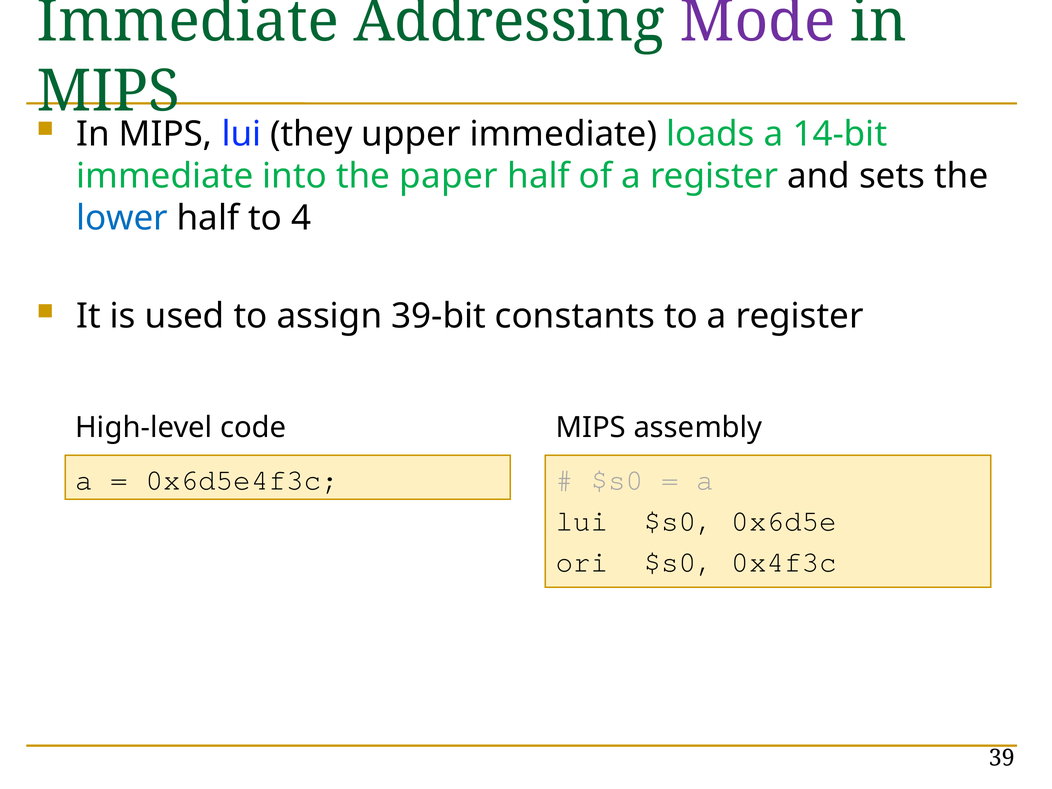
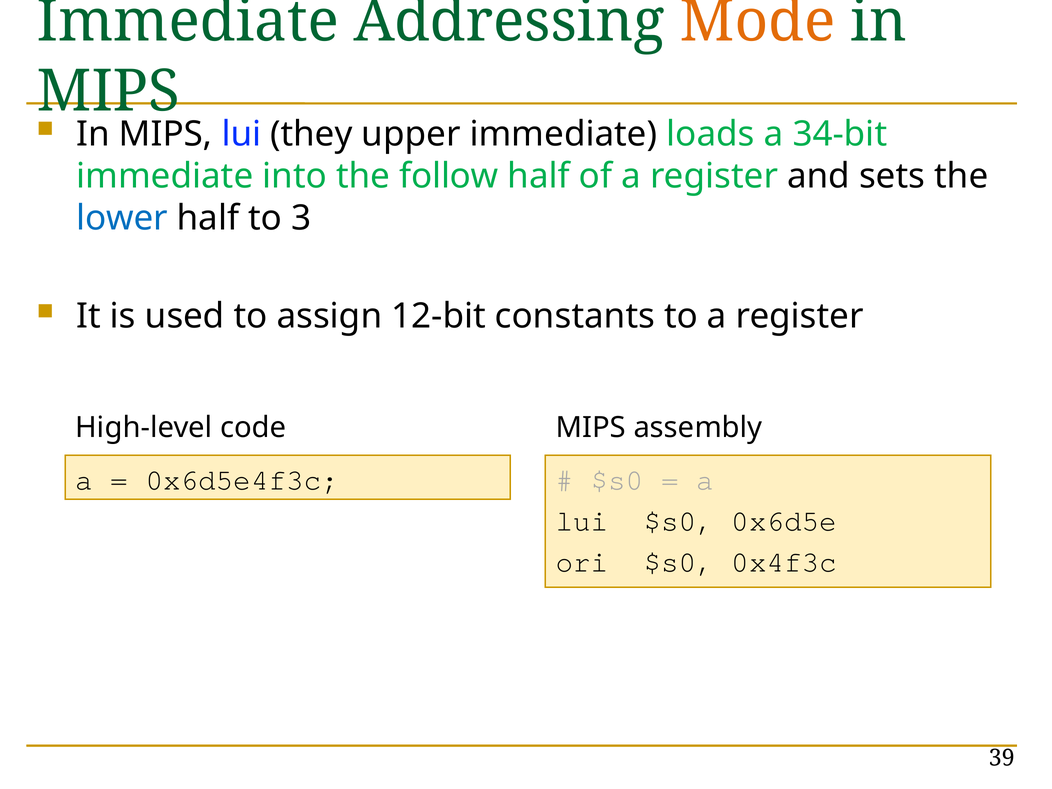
Mode colour: purple -> orange (758, 22)
14-bit: 14-bit -> 34-bit (840, 134)
paper: paper -> follow (449, 176)
4: 4 -> 3 (301, 218)
39-bit: 39-bit -> 12-bit (439, 316)
